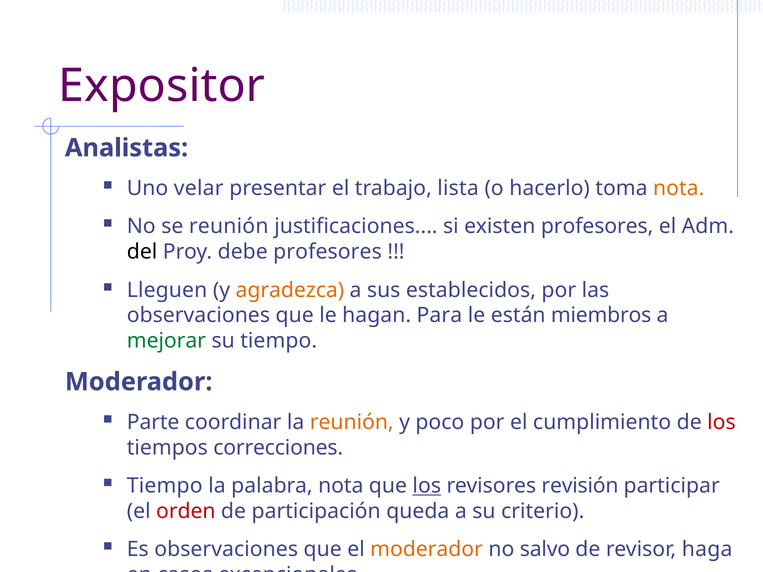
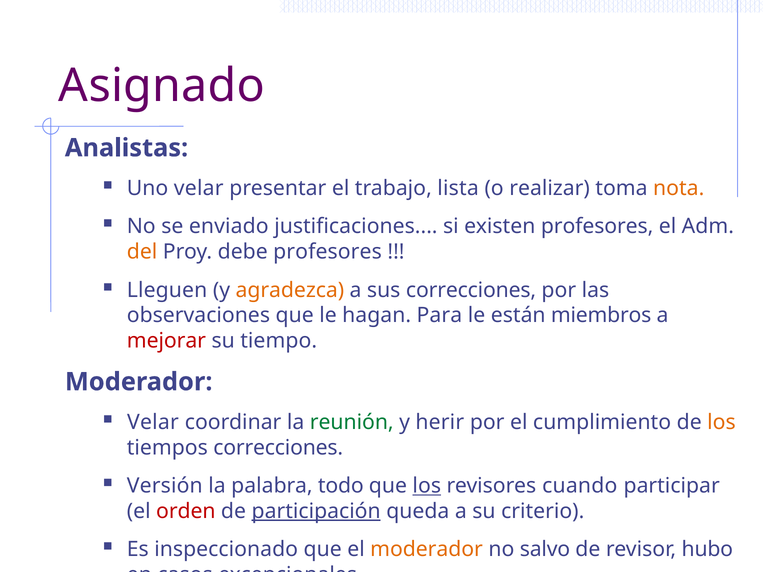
Expositor: Expositor -> Asignado (162, 86)
hacerlo: hacerlo -> realizar (550, 188)
se reunión: reunión -> enviado (229, 227)
del colour: black -> orange (142, 252)
sus establecidos: establecidos -> correcciones (471, 290)
mejorar colour: green -> red (166, 341)
Parte: Parte -> Velar (153, 422)
reunión colour: orange -> green (352, 422)
poco: poco -> herir (440, 422)
los colour: red -> orange (721, 422)
Tiempo: Tiempo -> Versión (165, 486)
palabra nota: nota -> todo (341, 486)
revisión: revisión -> cuando (580, 486)
participación underline: none -> present (316, 511)
Es observaciones: observaciones -> inspeccionado (226, 550)
haga: haga -> hubo (707, 550)
